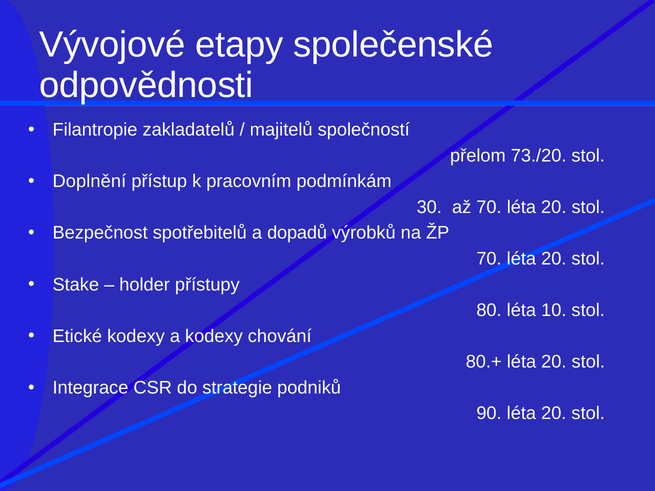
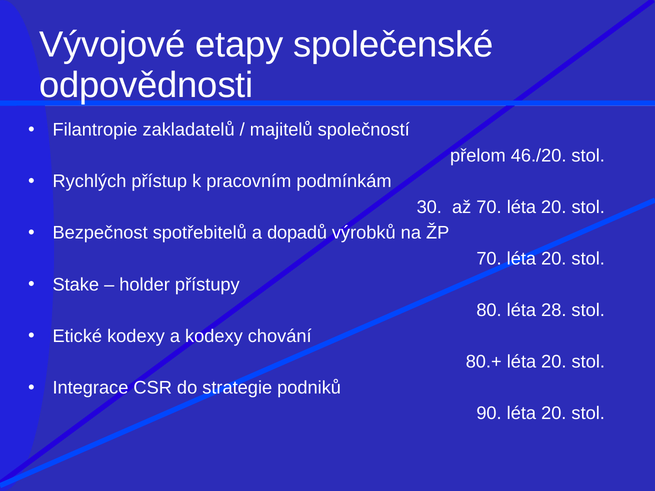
73./20: 73./20 -> 46./20 (539, 156)
Doplnění: Doplnění -> Rychlých (89, 182)
10: 10 -> 28 (554, 310)
